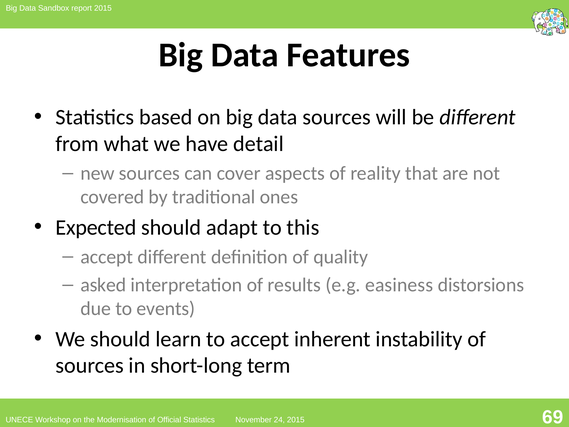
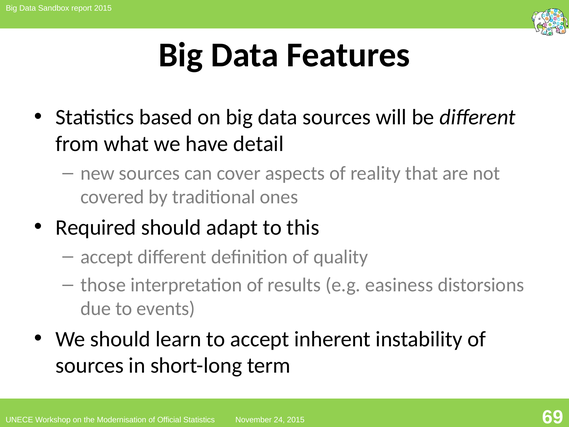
Expected: Expected -> Required (96, 227)
asked: asked -> those (103, 285)
